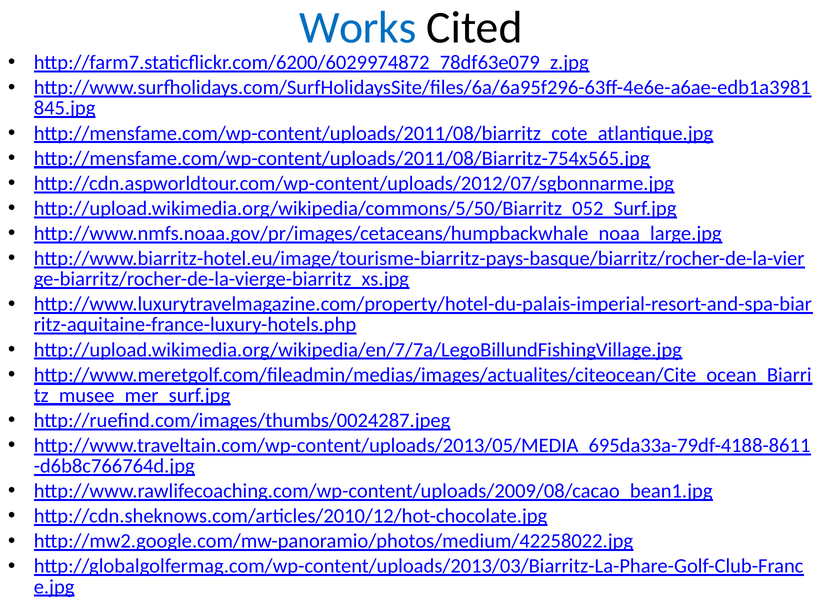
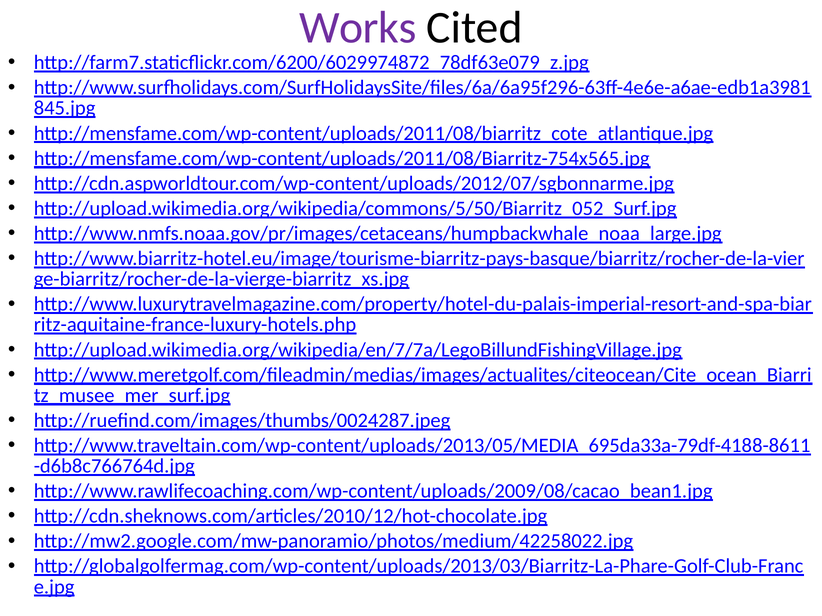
Works colour: blue -> purple (358, 28)
